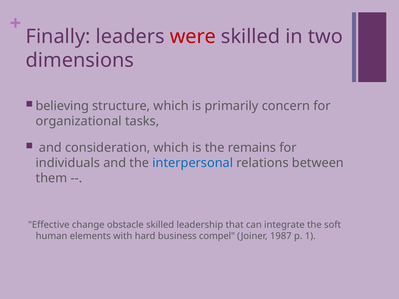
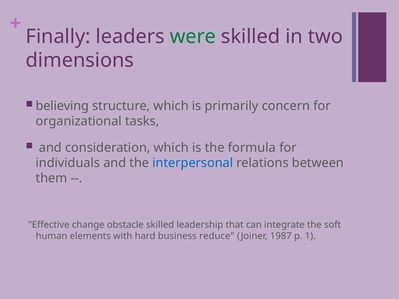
were colour: red -> green (193, 36)
remains: remains -> formula (252, 148)
compel: compel -> reduce (217, 236)
